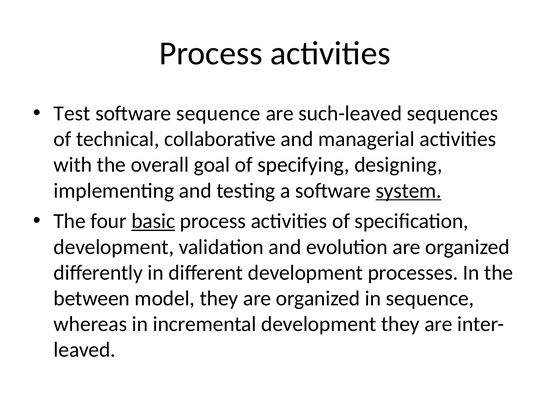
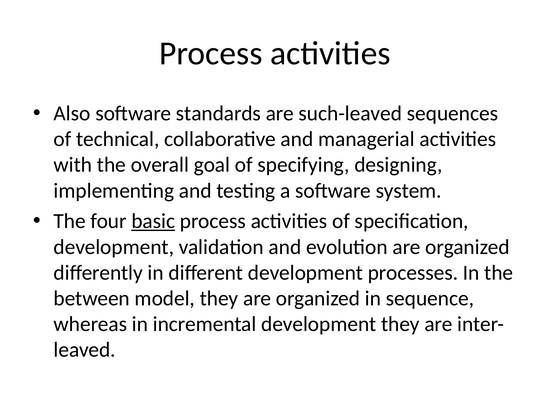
Test: Test -> Also (72, 113)
software sequence: sequence -> standards (218, 113)
system underline: present -> none (409, 190)
